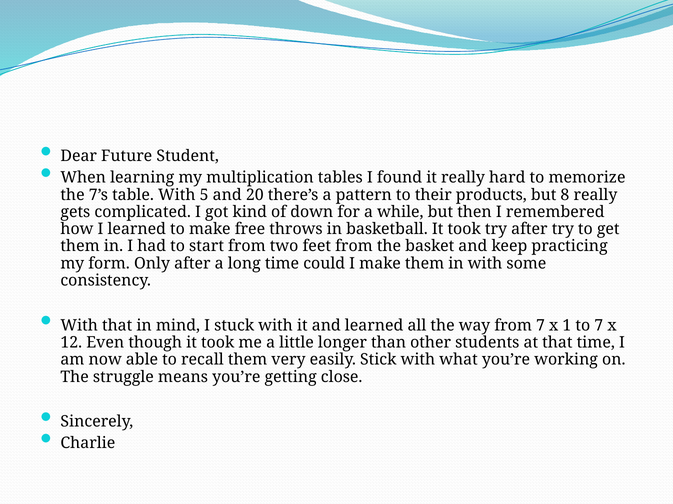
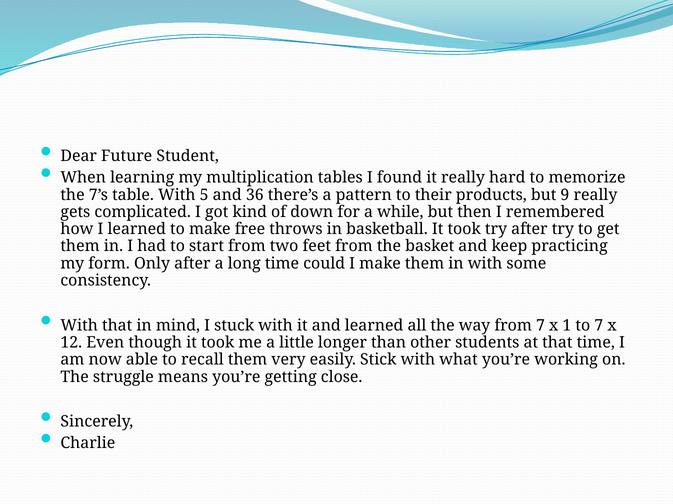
20: 20 -> 36 (255, 195)
8: 8 -> 9 (565, 195)
